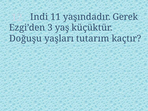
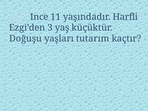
Indi: Indi -> Ince (39, 17)
Gerek: Gerek -> Harfli (125, 17)
